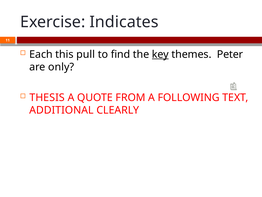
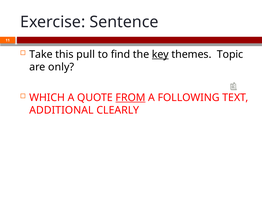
Indicates: Indicates -> Sentence (124, 22)
Each: Each -> Take (41, 54)
Peter: Peter -> Topic (230, 54)
THESIS: THESIS -> WHICH (47, 97)
FROM underline: none -> present (131, 97)
